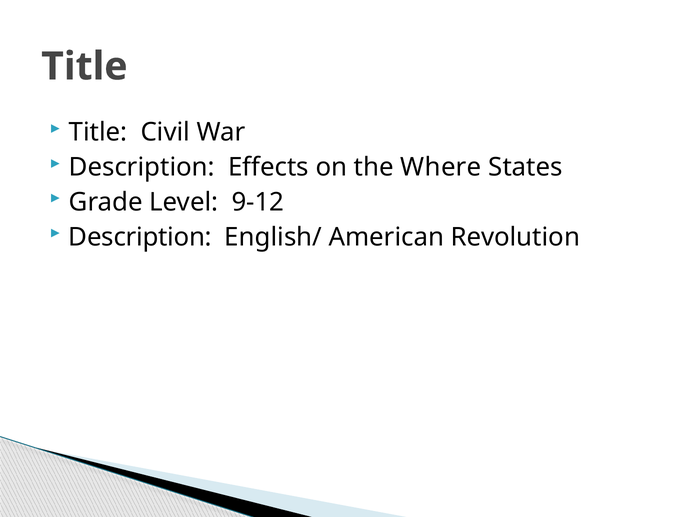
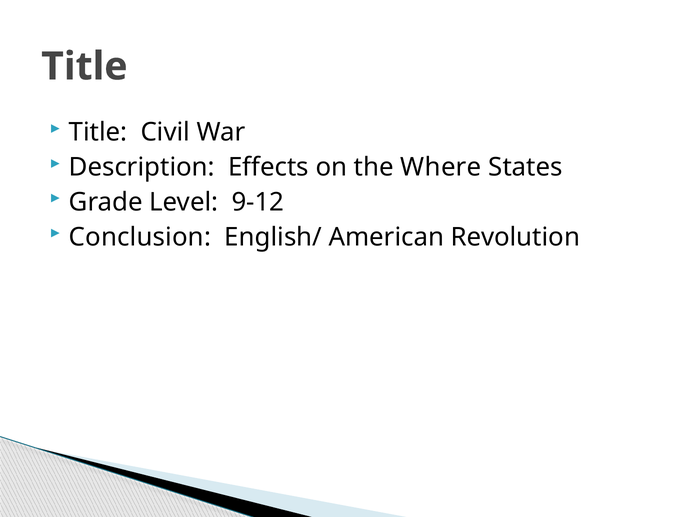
Description: Description -> Conclusion (140, 237)
